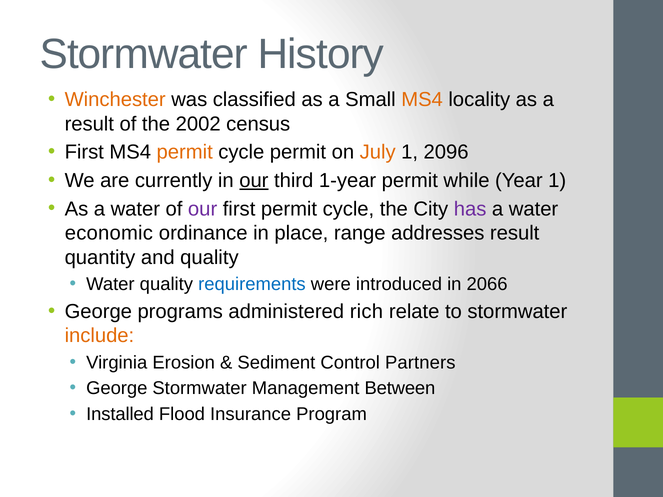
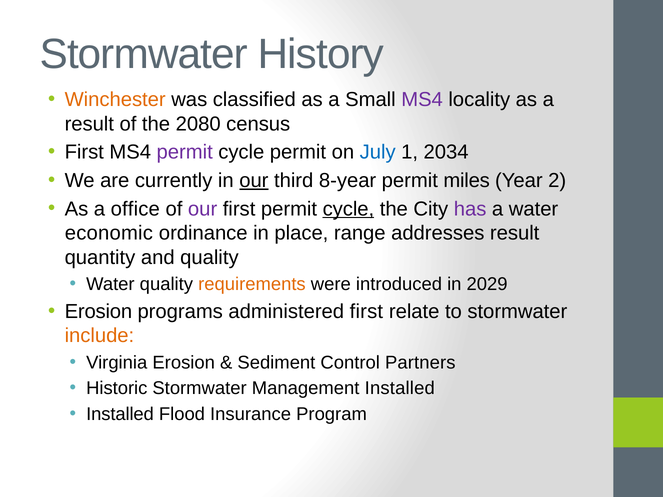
MS4 colour: orange -> purple (422, 100)
2002: 2002 -> 2080 (198, 124)
permit colour: orange -> purple (185, 152)
July colour: orange -> blue (378, 152)
2096: 2096 -> 2034 (446, 152)
1-year: 1-year -> 8-year (348, 181)
while: while -> miles (467, 181)
Year 1: 1 -> 2 (557, 181)
As a water: water -> office (135, 209)
cycle underline: none -> present (348, 209)
requirements colour: blue -> orange (252, 284)
2066: 2066 -> 2029 (487, 284)
George: George -> Erosion (98, 312)
administered rich: rich -> first (366, 312)
George: George -> Historic (117, 389)
Management Between: Between -> Installed (400, 389)
